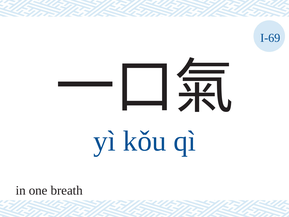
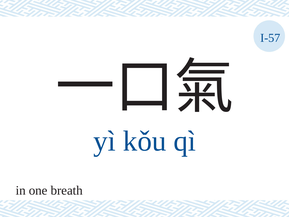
I-69: I-69 -> I-57 (270, 38)
